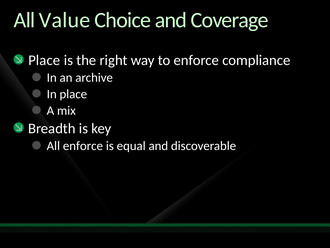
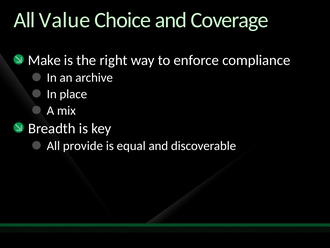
Place: Place -> Make (44, 60)
All enforce: enforce -> provide (83, 146)
